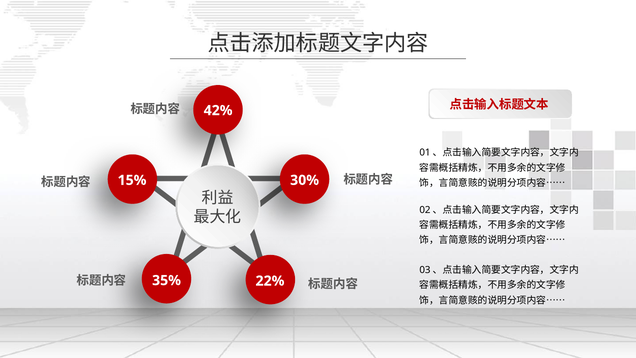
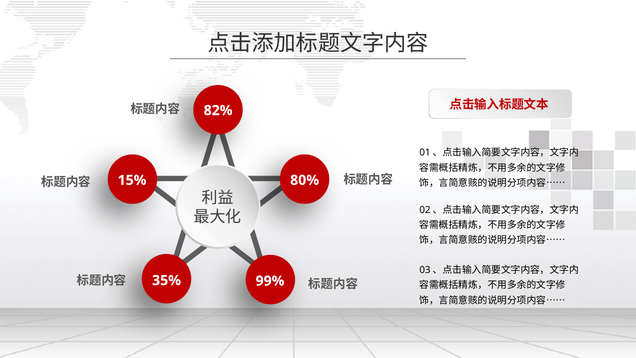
42%: 42% -> 82% (218, 110)
30%: 30% -> 80% (305, 180)
22%: 22% -> 99% (270, 281)
